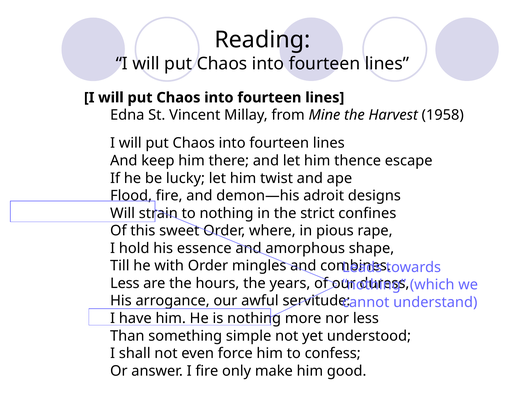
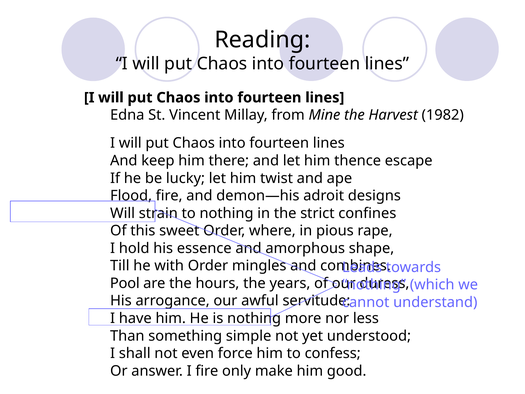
1958: 1958 -> 1982 (443, 115)
Less: Less -> Pool (125, 283)
